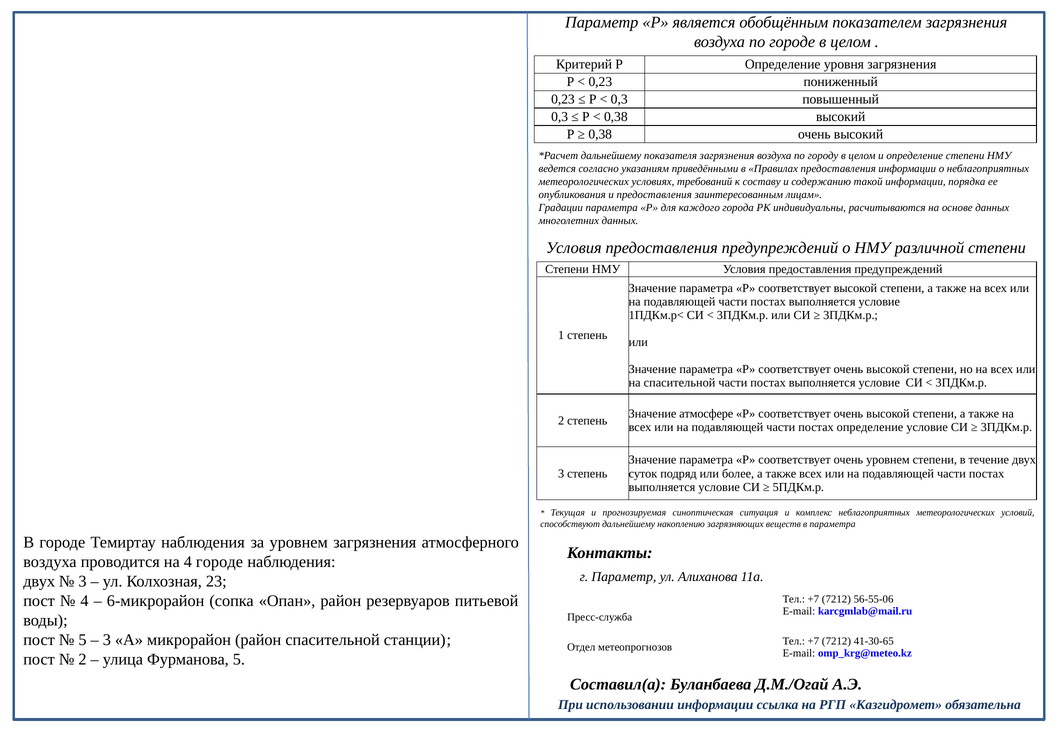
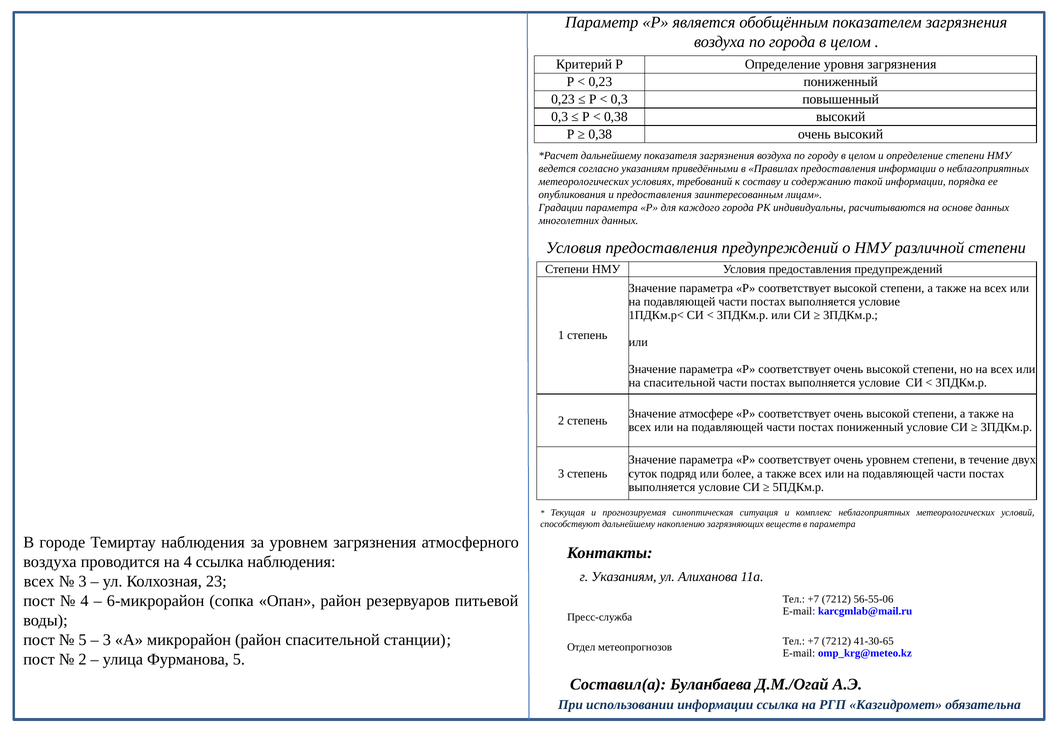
по городе: городе -> города (792, 42)
постах определение: определение -> пониженный (870, 428)
4 городе: городе -> ссылка (220, 562)
г Параметр: Параметр -> Указаниям (624, 577)
двух: двух -> всех (39, 582)
